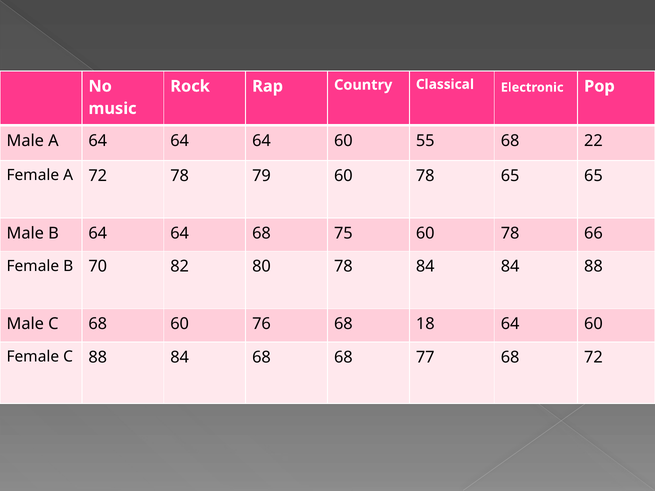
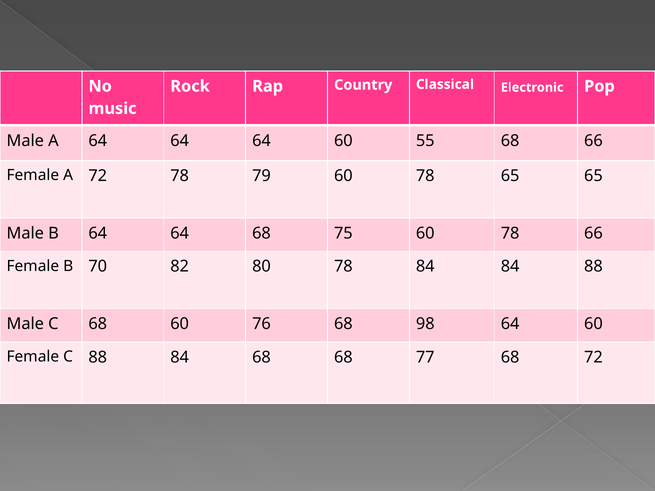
68 22: 22 -> 66 (593, 141)
18: 18 -> 98 (425, 324)
